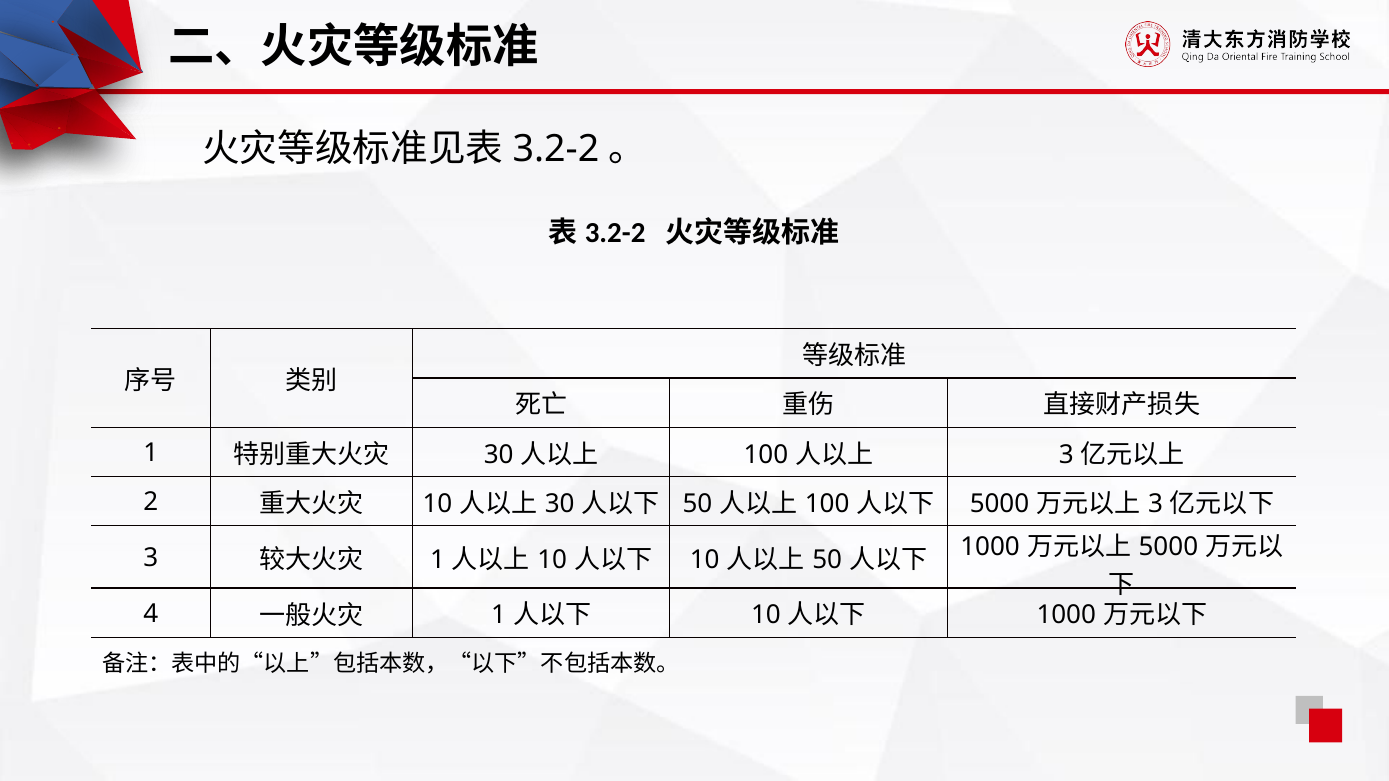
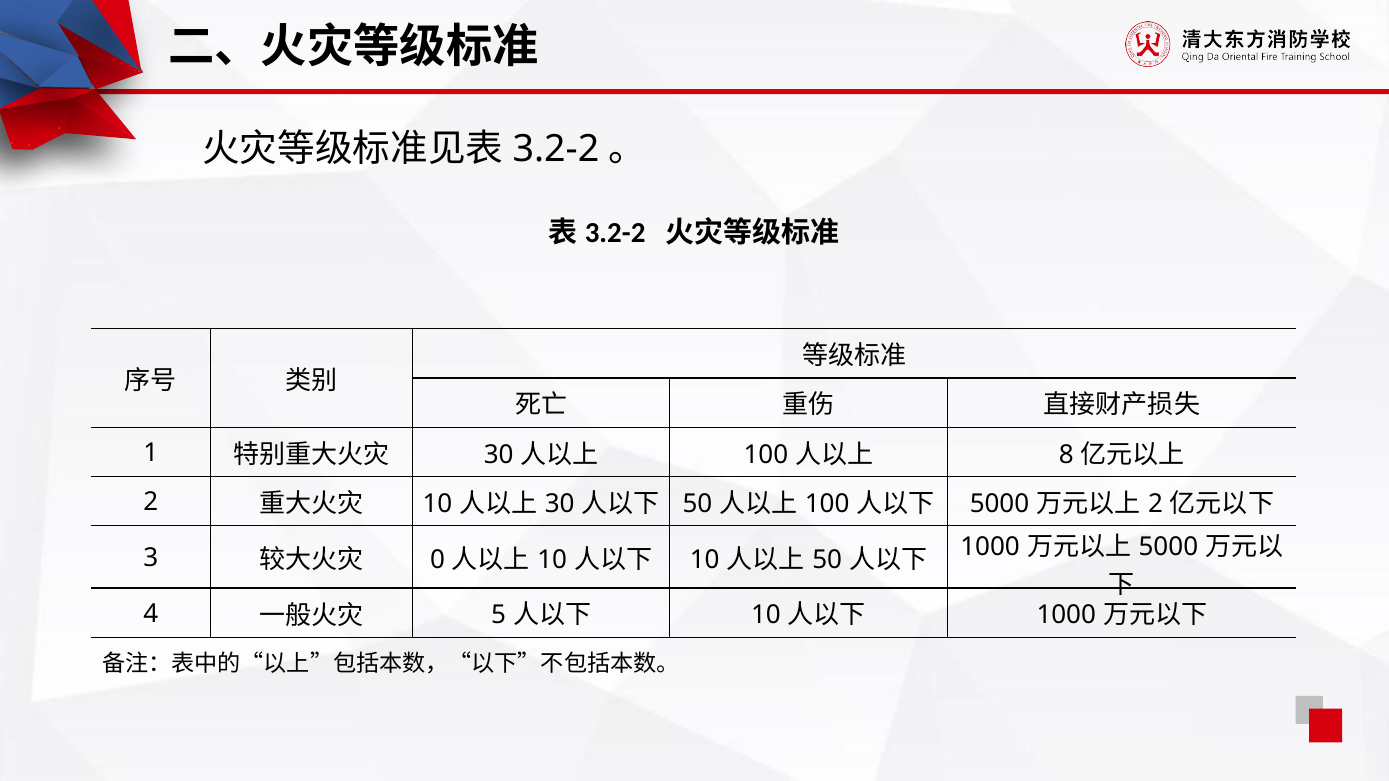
3: 3 -> 8 (1066, 455)
3: 3 -> 2 (1156, 504)
1: 1 -> 0 (437, 560)
1: 1 -> 5 (499, 616)
